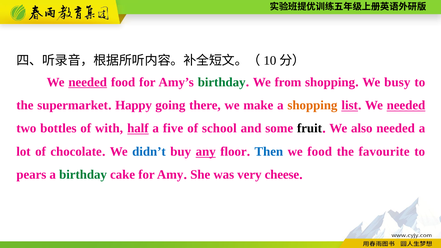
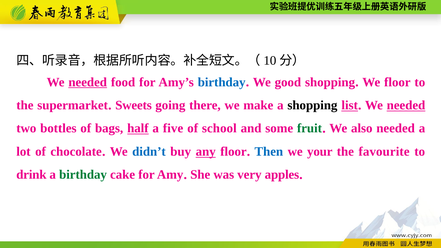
birthday colour: green -> blue (222, 82)
from: from -> good (288, 82)
We busy: busy -> floor (397, 82)
Happy: Happy -> Sweets (134, 105)
shopping colour: orange -> black (312, 105)
with: with -> bags (109, 128)
fruit colour: black -> green (310, 128)
we food: food -> your (320, 152)
pears: pears -> drink (31, 175)
cheese: cheese -> apples (282, 175)
